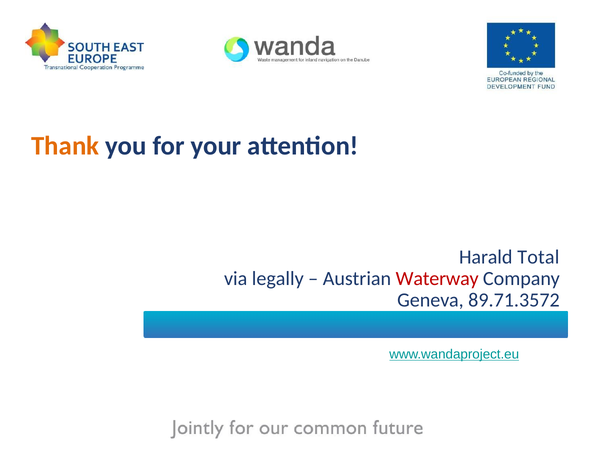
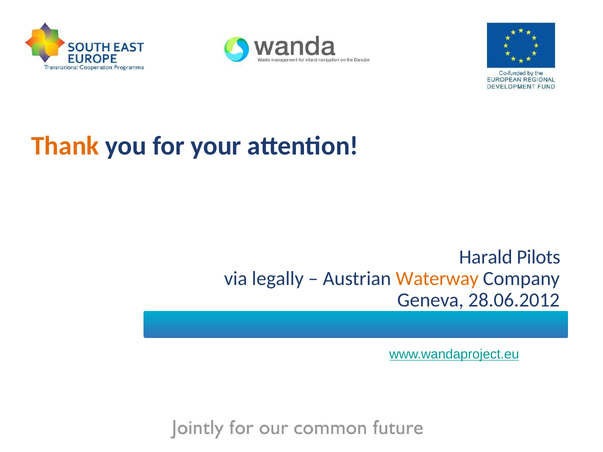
Total: Total -> Pilots (539, 257)
Waterway colour: red -> orange (437, 279)
89.71.3572: 89.71.3572 -> 28.06.2012 (514, 300)
